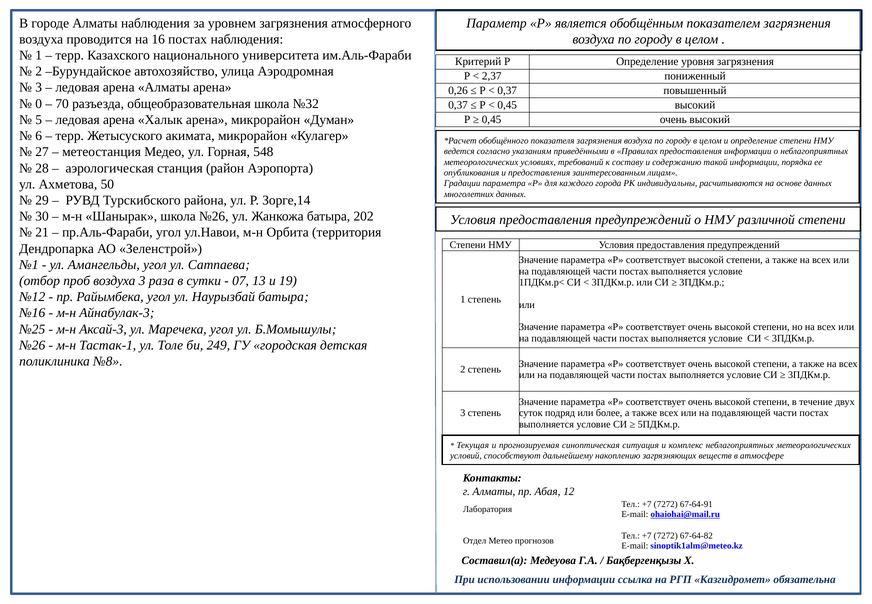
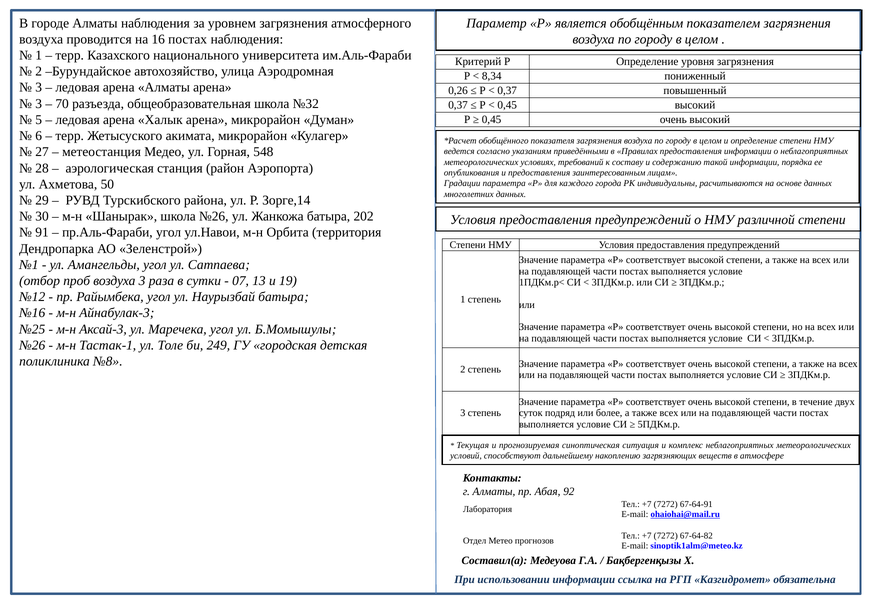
2,37: 2,37 -> 8,34 (492, 76)
0: 0 -> 3 (39, 104)
21: 21 -> 91 (42, 232)
12: 12 -> 92 (569, 491)
